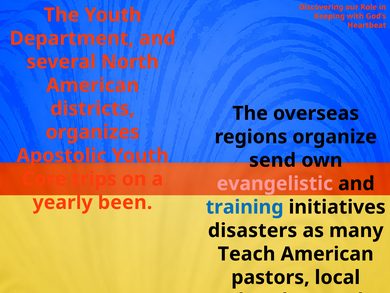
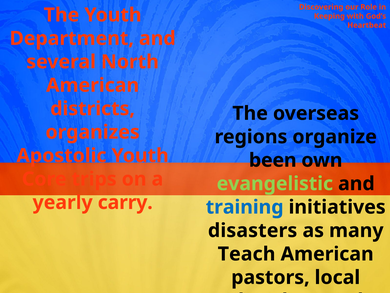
send: send -> been (273, 160)
evangelistic colour: pink -> light green (275, 183)
been: been -> carry (125, 202)
